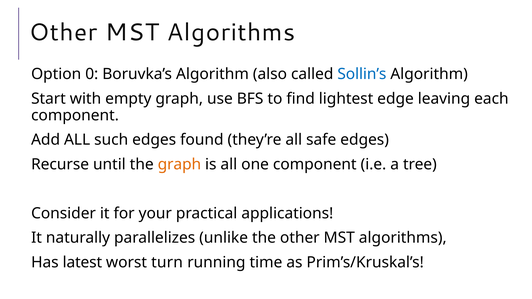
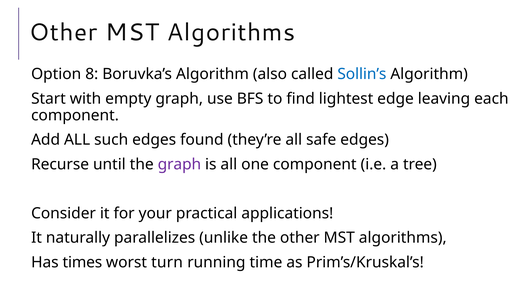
0: 0 -> 8 (92, 74)
graph colour: orange -> purple (179, 164)
latest: latest -> times (82, 263)
